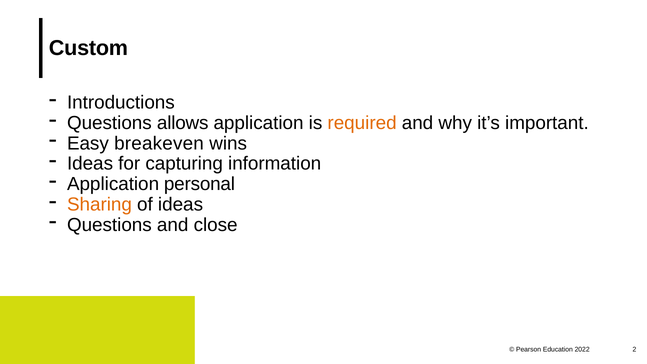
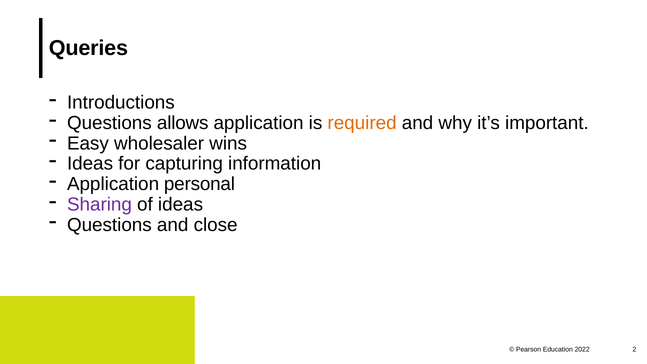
Custom: Custom -> Queries (88, 48)
breakeven: breakeven -> wholesaler (159, 143)
Sharing colour: orange -> purple (99, 204)
